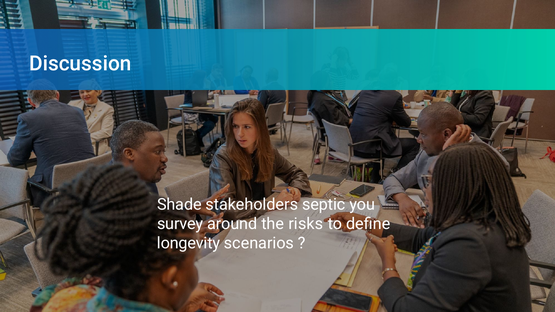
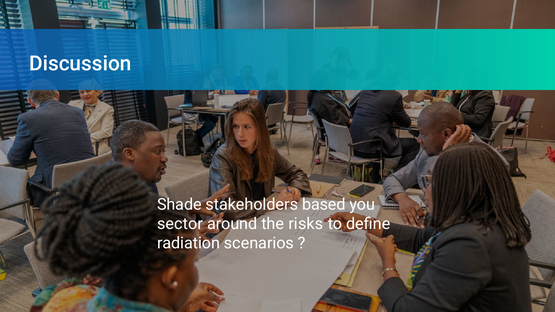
septic: septic -> based (324, 205)
survey: survey -> sector (180, 224)
longevity: longevity -> radiation (189, 243)
